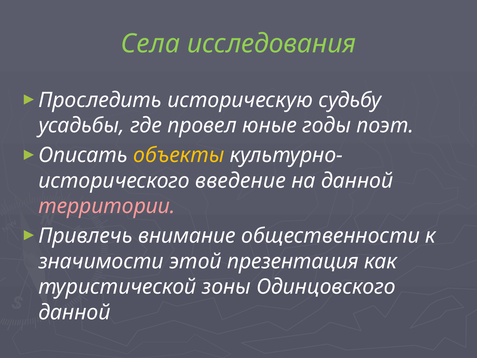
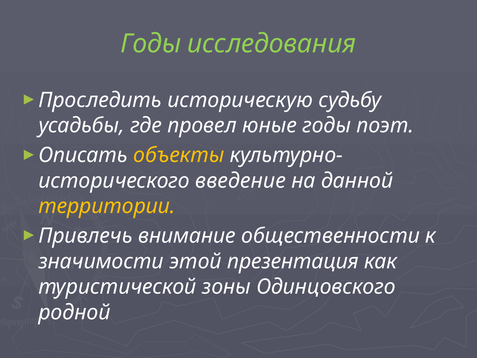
Села: Села -> Годы (151, 44)
территории colour: pink -> yellow (107, 206)
данной: данной -> родной (74, 312)
